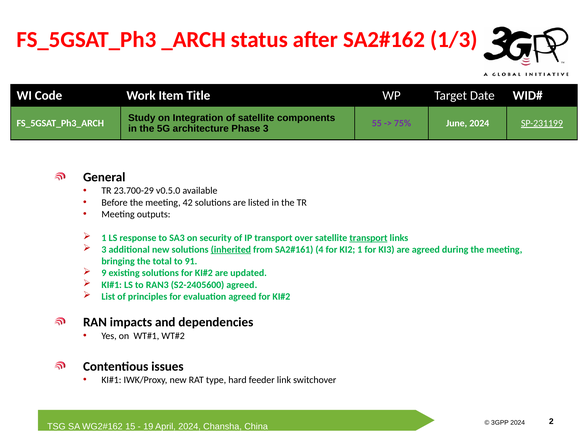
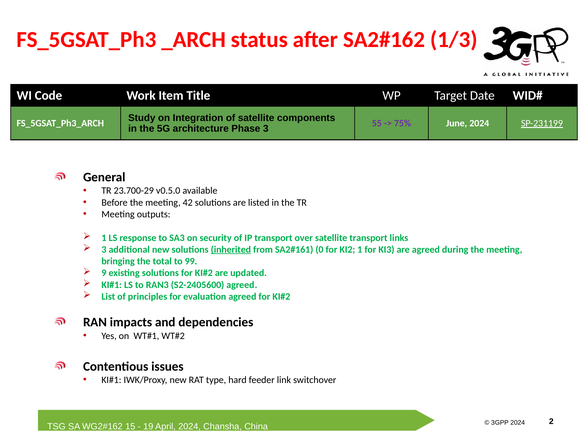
transport underline: present -> none (368, 238)
4: 4 -> 0 (319, 250)
91: 91 -> 99 (191, 261)
